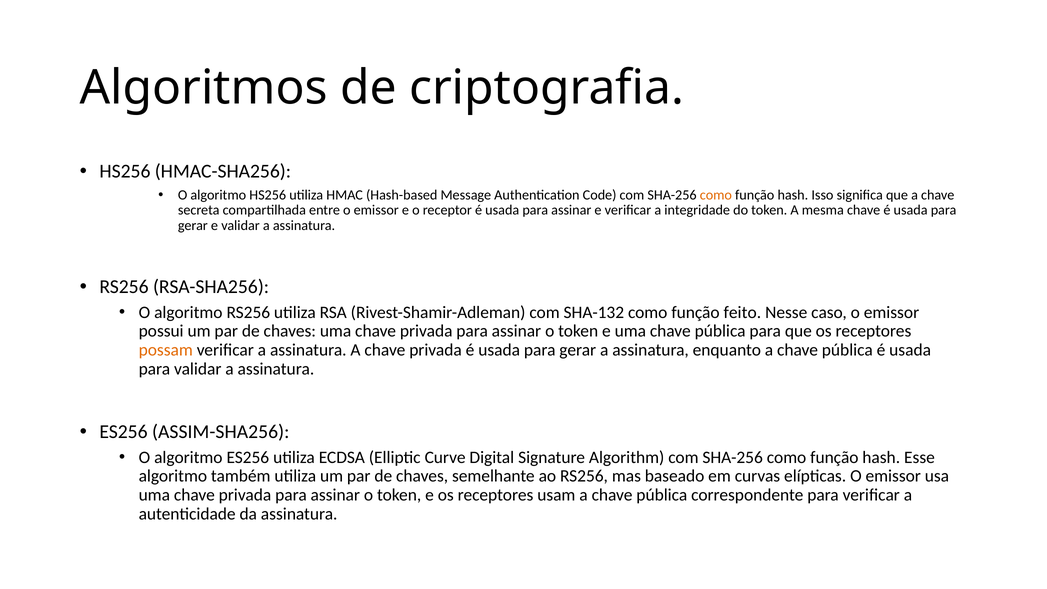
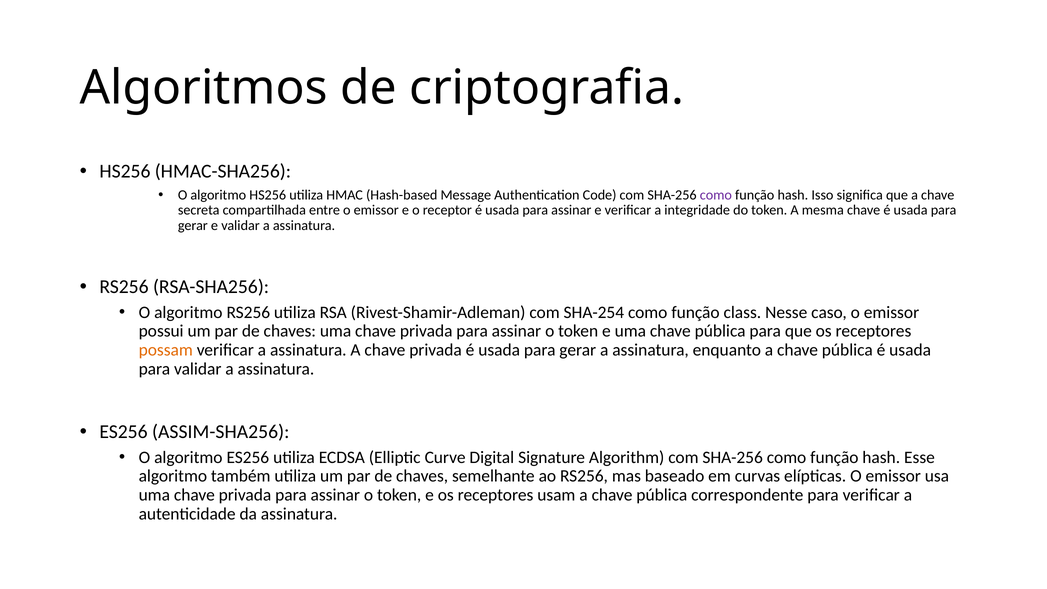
como colour: orange -> purple (716, 195)
SHA-132: SHA-132 -> SHA-254 (594, 312)
feito: feito -> class (742, 312)
